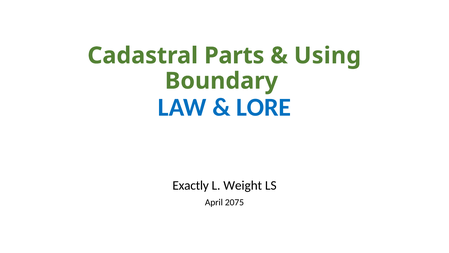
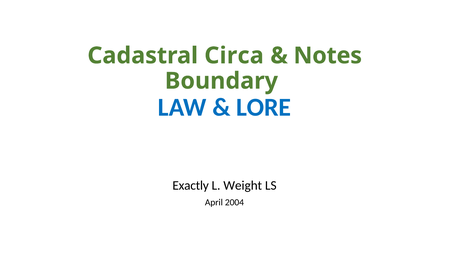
Parts: Parts -> Circa (234, 56)
Using: Using -> Notes (328, 56)
2075: 2075 -> 2004 (234, 202)
